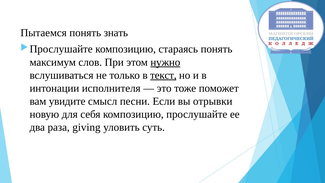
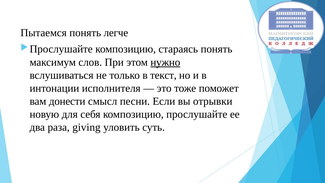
знать: знать -> легче (116, 33)
текст underline: present -> none (163, 75)
увидите: увидите -> донести (67, 101)
